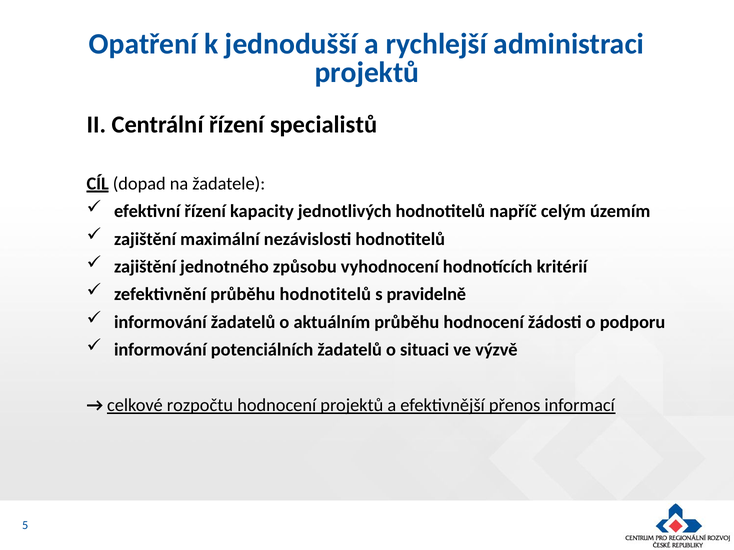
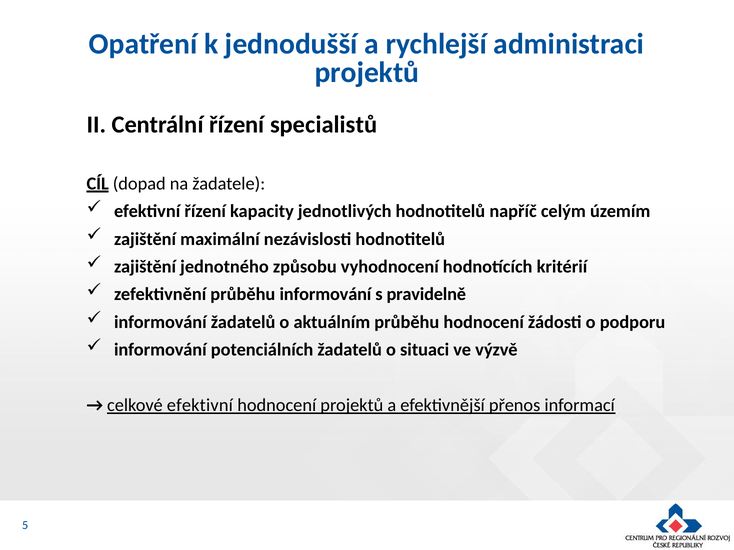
průběhu hodnotitelů: hodnotitelů -> informování (325, 295)
celkové rozpočtu: rozpočtu -> efektivní (200, 406)
